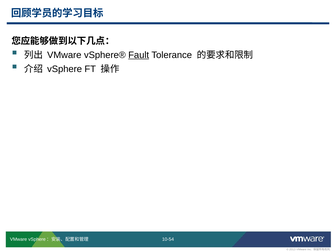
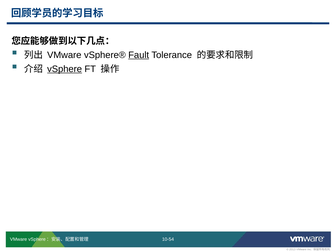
vSphere underline: none -> present (65, 69)
